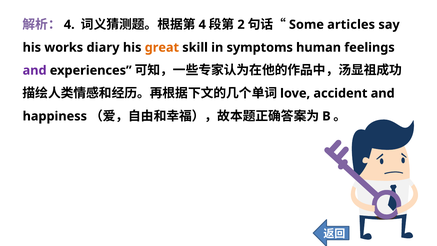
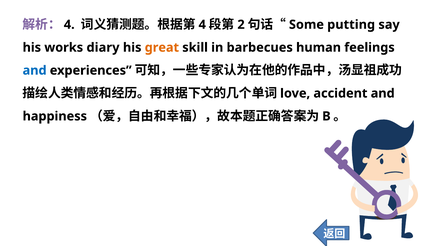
articles: articles -> putting (351, 25)
symptoms: symptoms -> barbecues (260, 47)
and colour: purple -> blue (35, 70)
